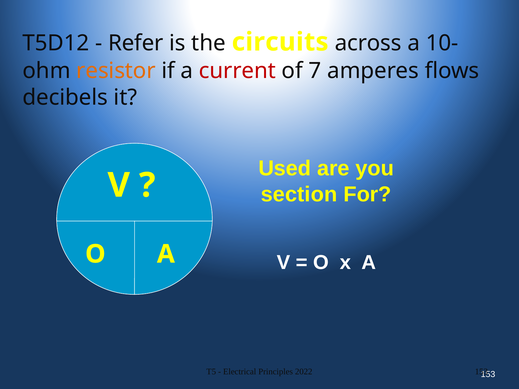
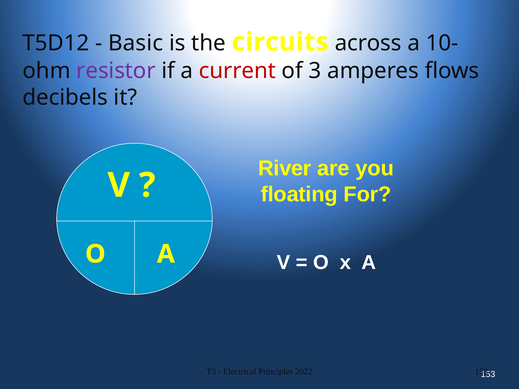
Refer: Refer -> Basic (136, 43)
resistor colour: orange -> purple (116, 71)
7: 7 -> 3 (315, 71)
Used: Used -> River (285, 168)
section: section -> floating (299, 194)
